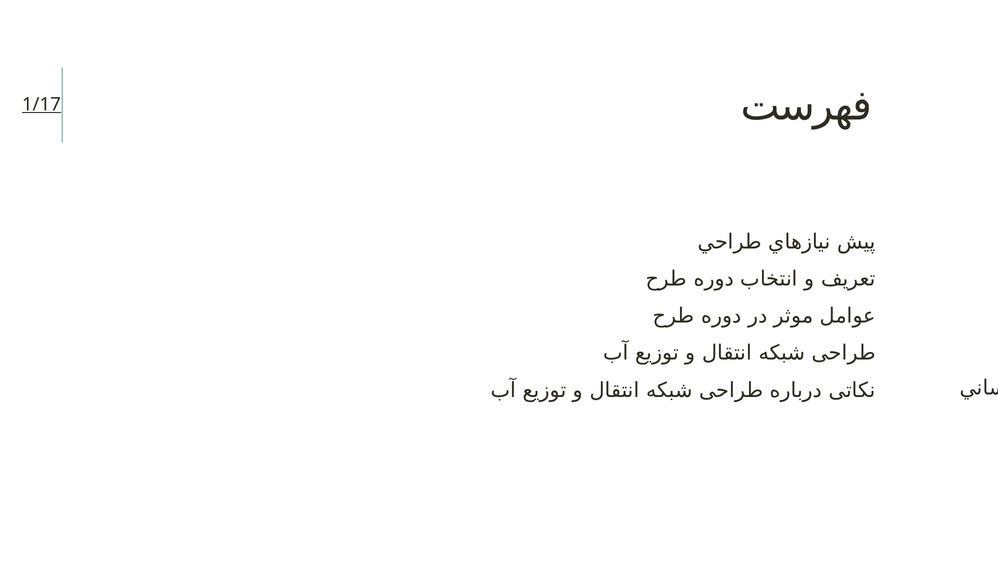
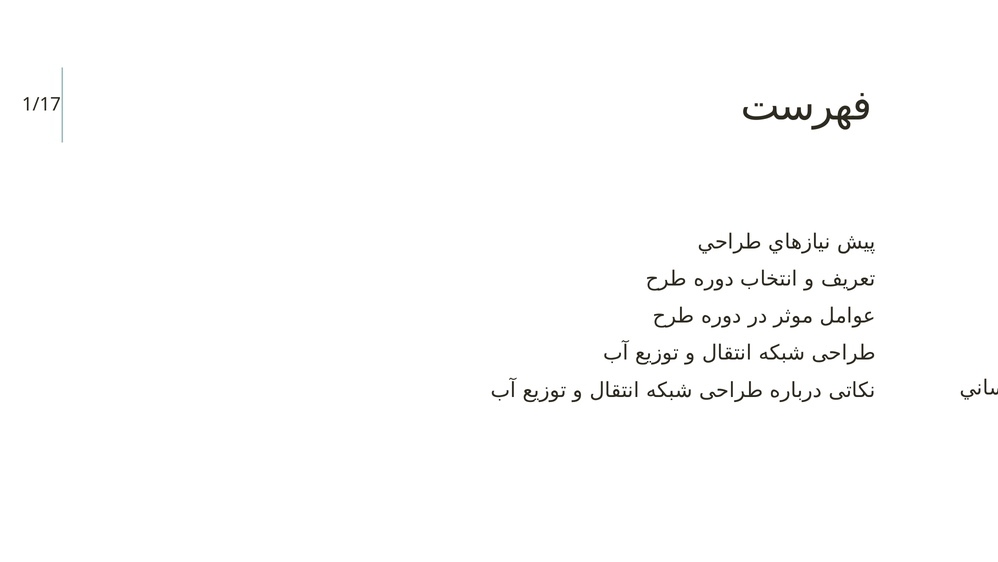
1/17 underline: present -> none (41, 104)
